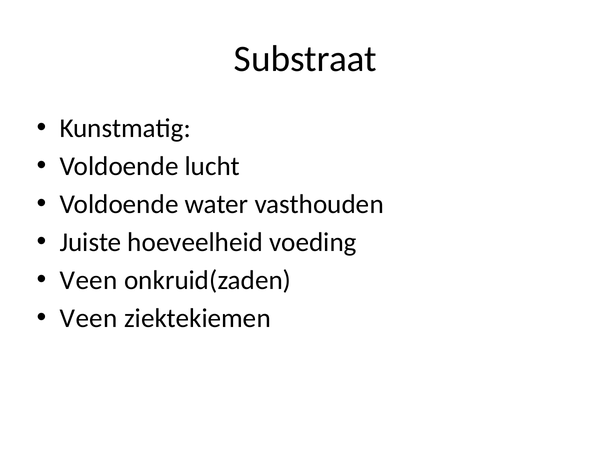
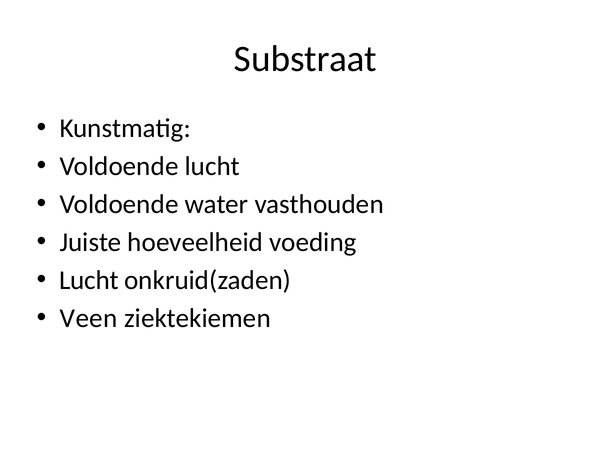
Veen: Veen -> Lucht (89, 280)
